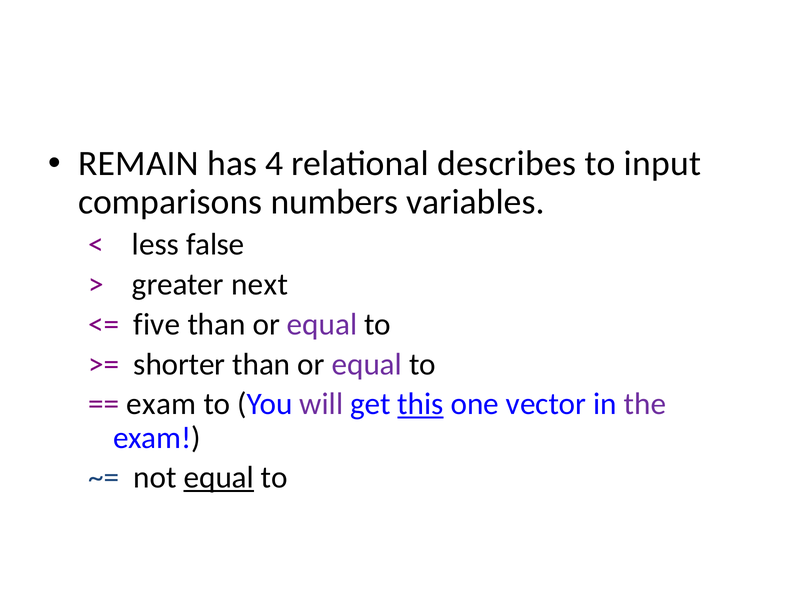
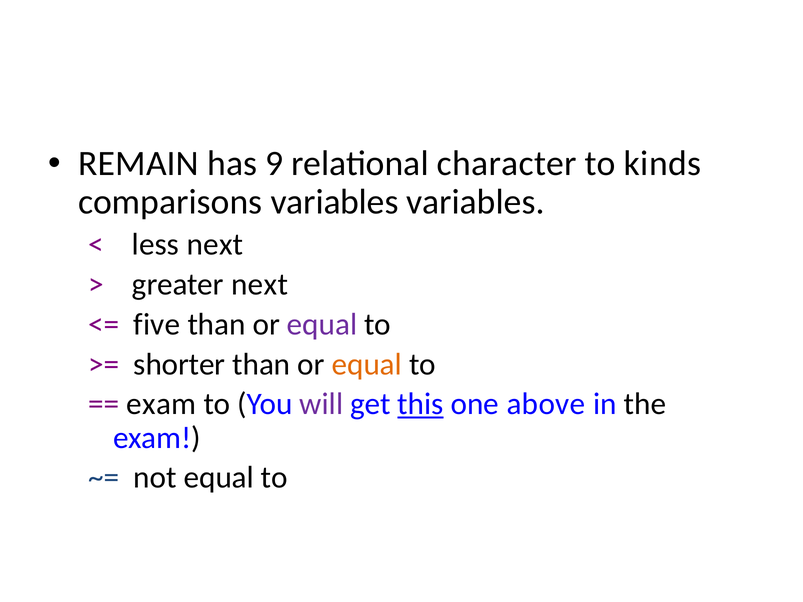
4: 4 -> 9 (274, 164)
describes: describes -> character (507, 164)
input: input -> kinds (663, 164)
comparisons numbers: numbers -> variables (334, 202)
less false: false -> next (215, 245)
equal colour: purple -> orange (367, 364)
vector: vector -> above (546, 404)
the colour: purple -> black (645, 404)
equal underline: present -> none (219, 478)
